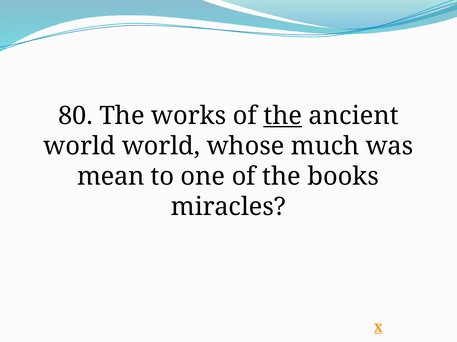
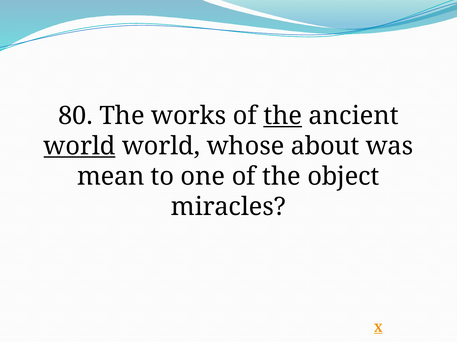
world underline: none -> present (80, 146)
much: much -> about (325, 146)
books: books -> object (343, 177)
